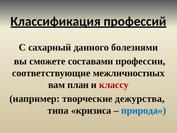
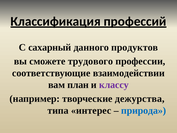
болезнями: болезнями -> продуктов (135, 47)
составами: составами -> трудового (90, 61)
межличностных: межличностных -> взаимодействии (129, 73)
классу colour: red -> purple (114, 85)
кризиса: кризиса -> интерес (91, 110)
